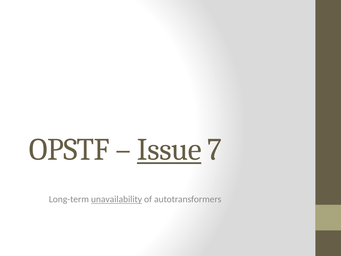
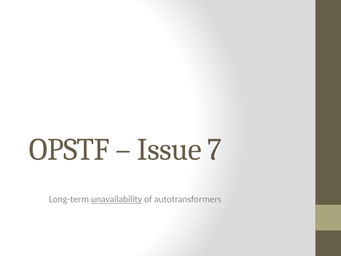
Issue underline: present -> none (169, 149)
